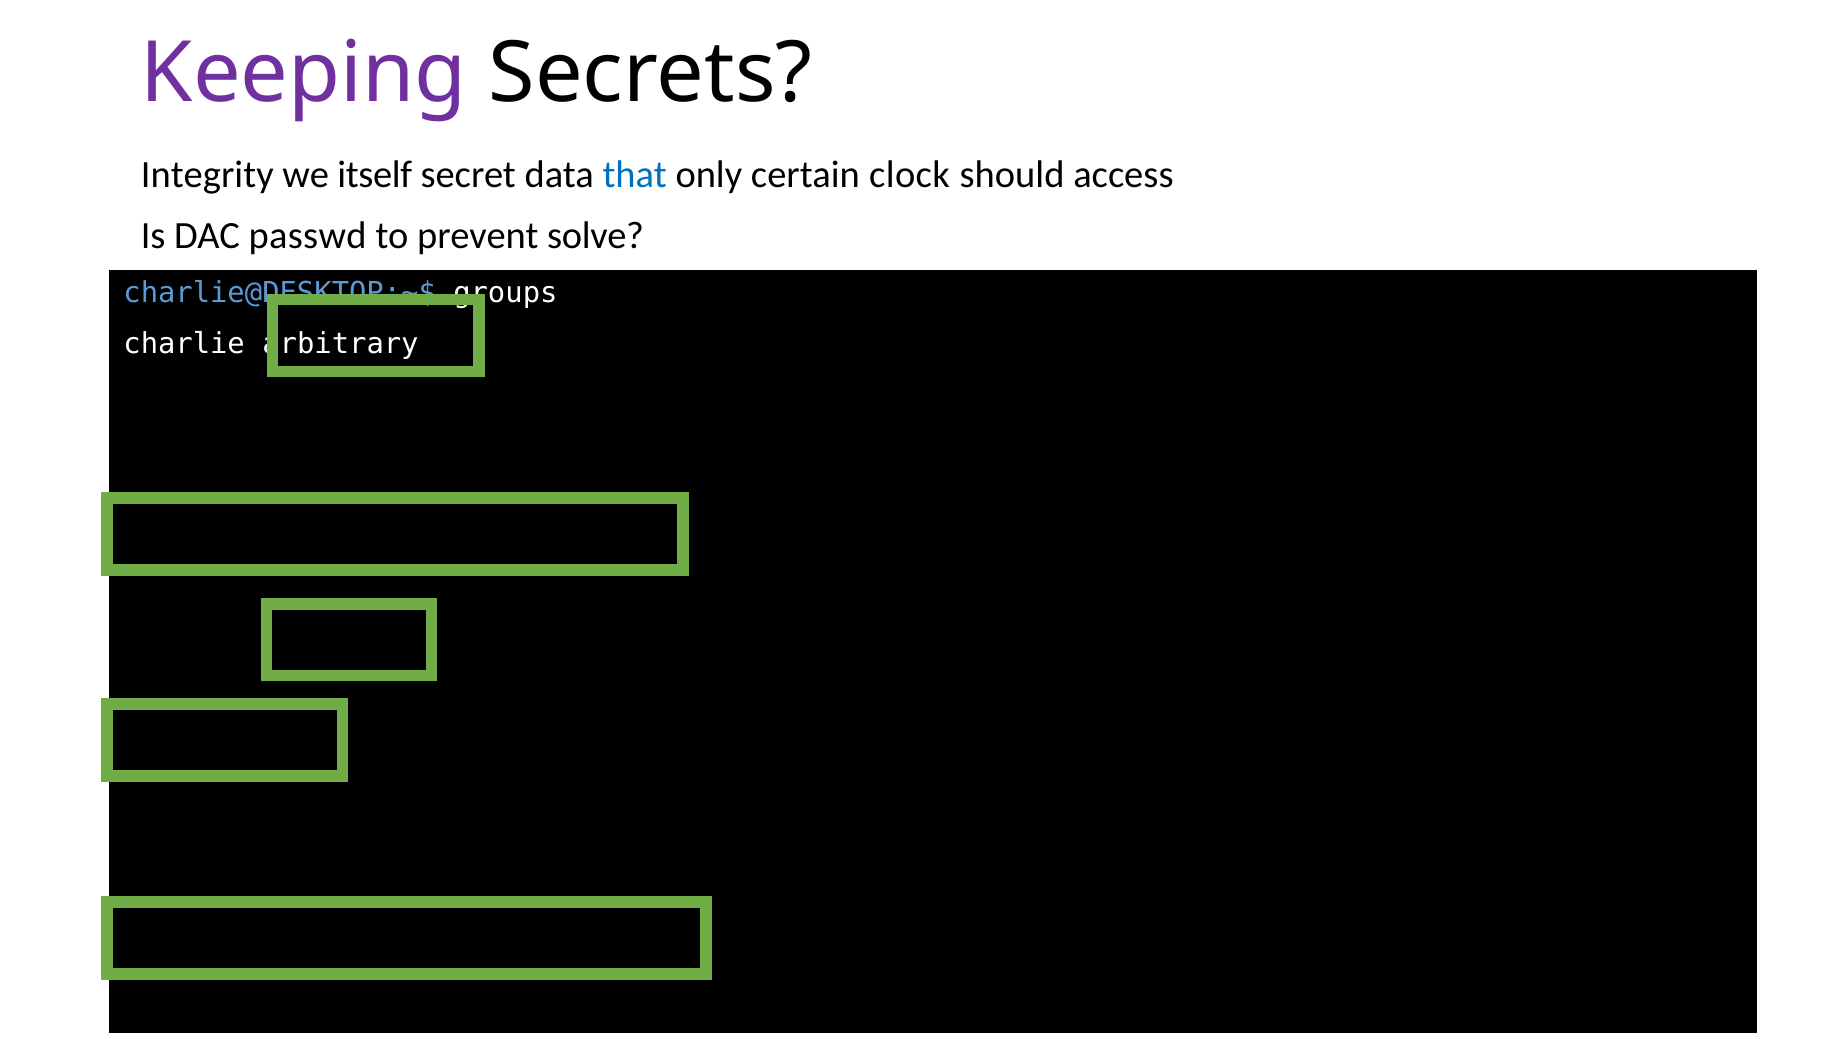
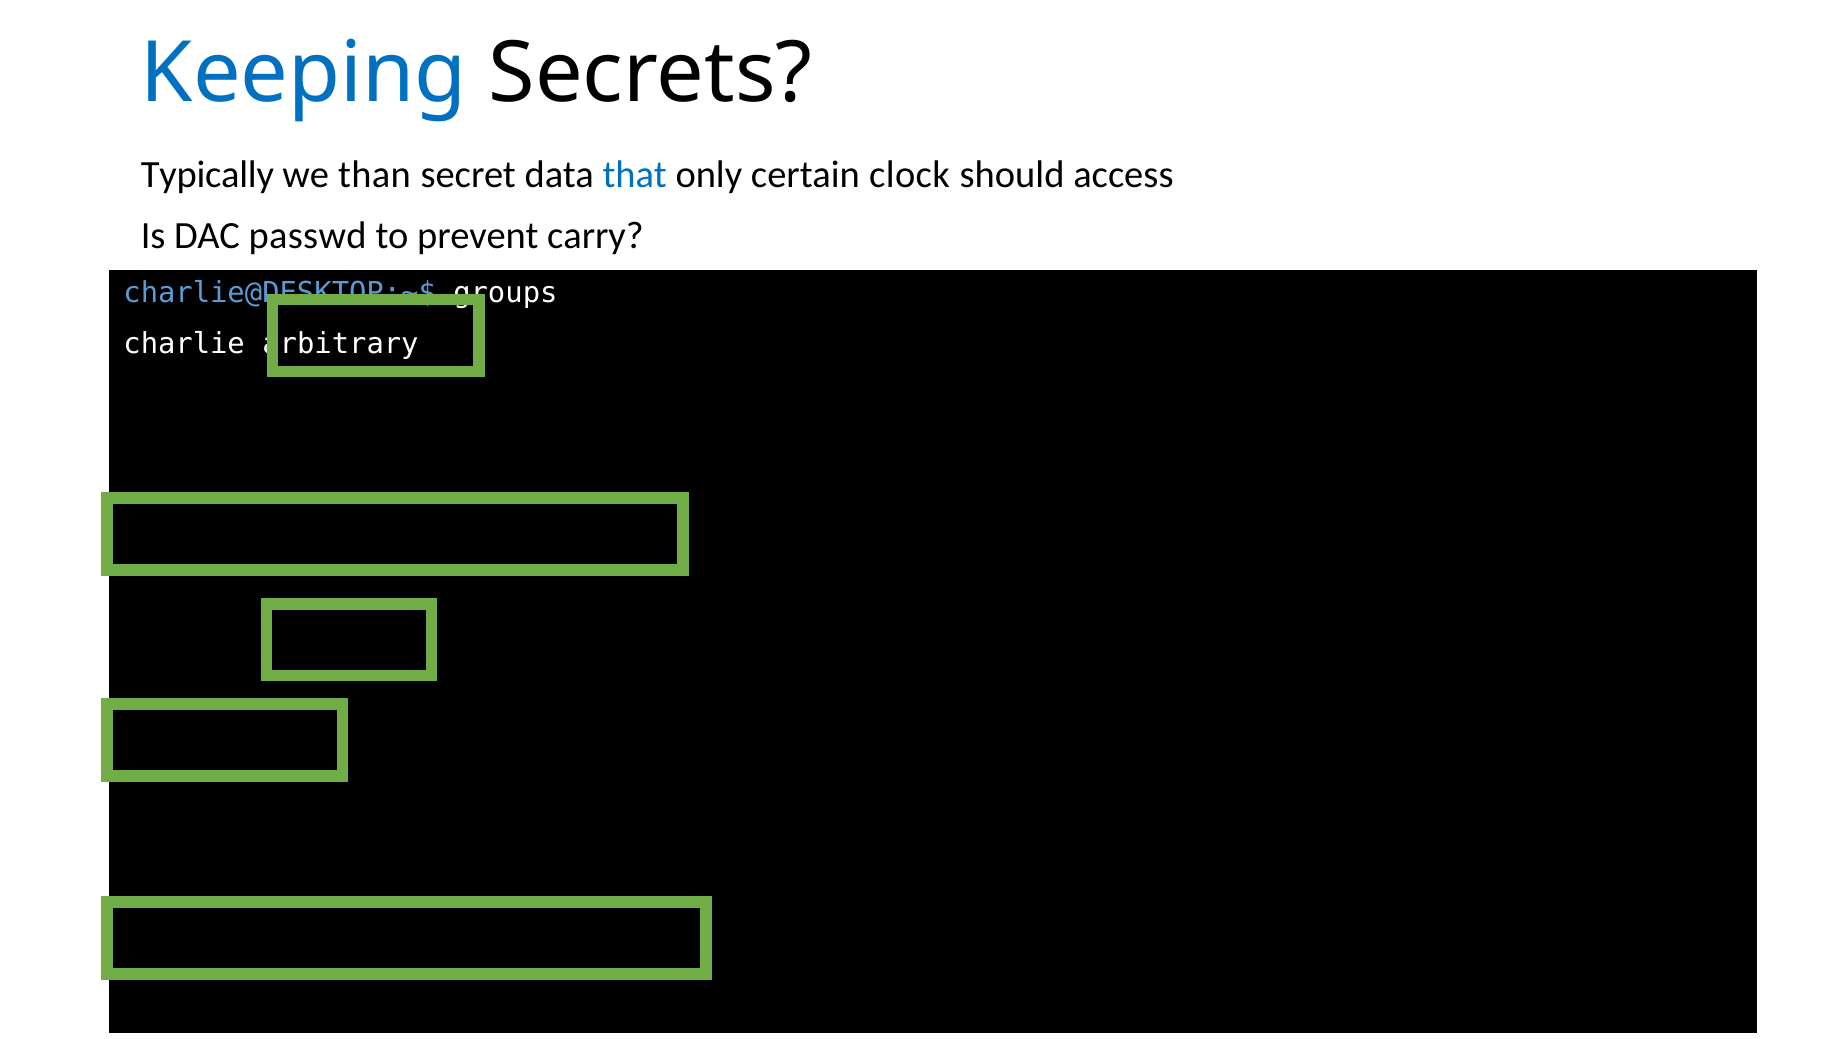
Keeping colour: purple -> blue (304, 73)
Integrity: Integrity -> Typically (207, 174)
itself: itself -> than (374, 174)
solve: solve -> carry (595, 235)
